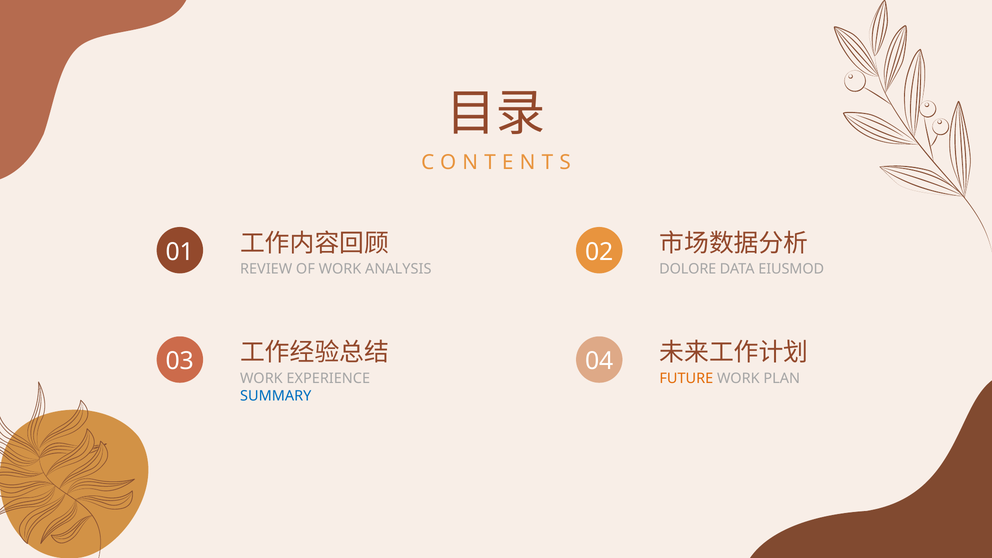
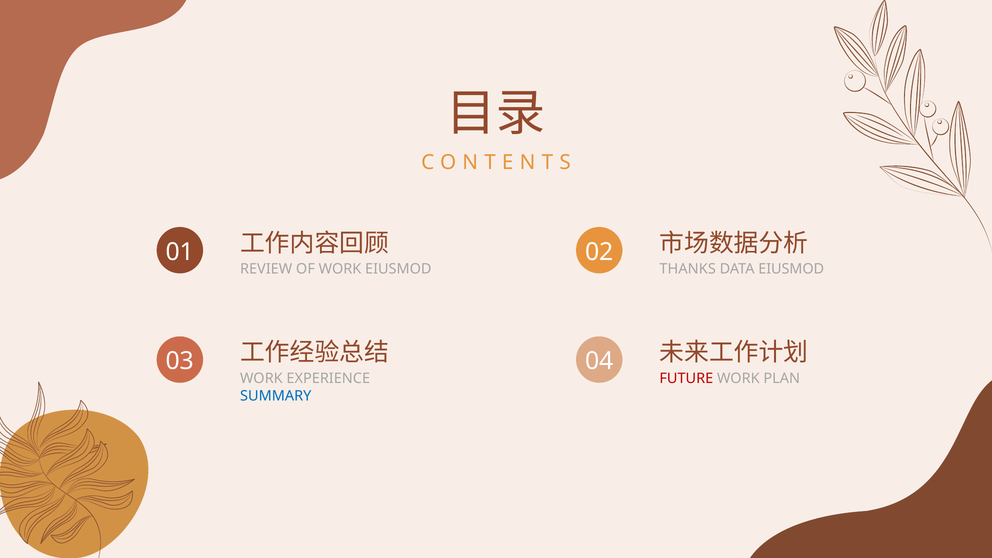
WORK ANALYSIS: ANALYSIS -> EIUSMOD (398, 269)
DOLORE: DOLORE -> THANKS (688, 269)
FUTURE colour: orange -> red (686, 379)
